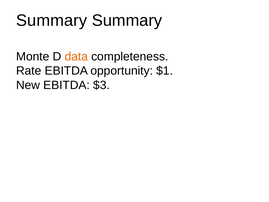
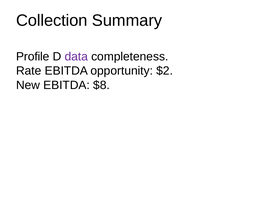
Summary: Summary -> Collection (52, 20)
Monte: Monte -> Profile (33, 56)
data colour: orange -> purple (76, 56)
$1: $1 -> $2 (165, 71)
$3: $3 -> $8 (101, 85)
